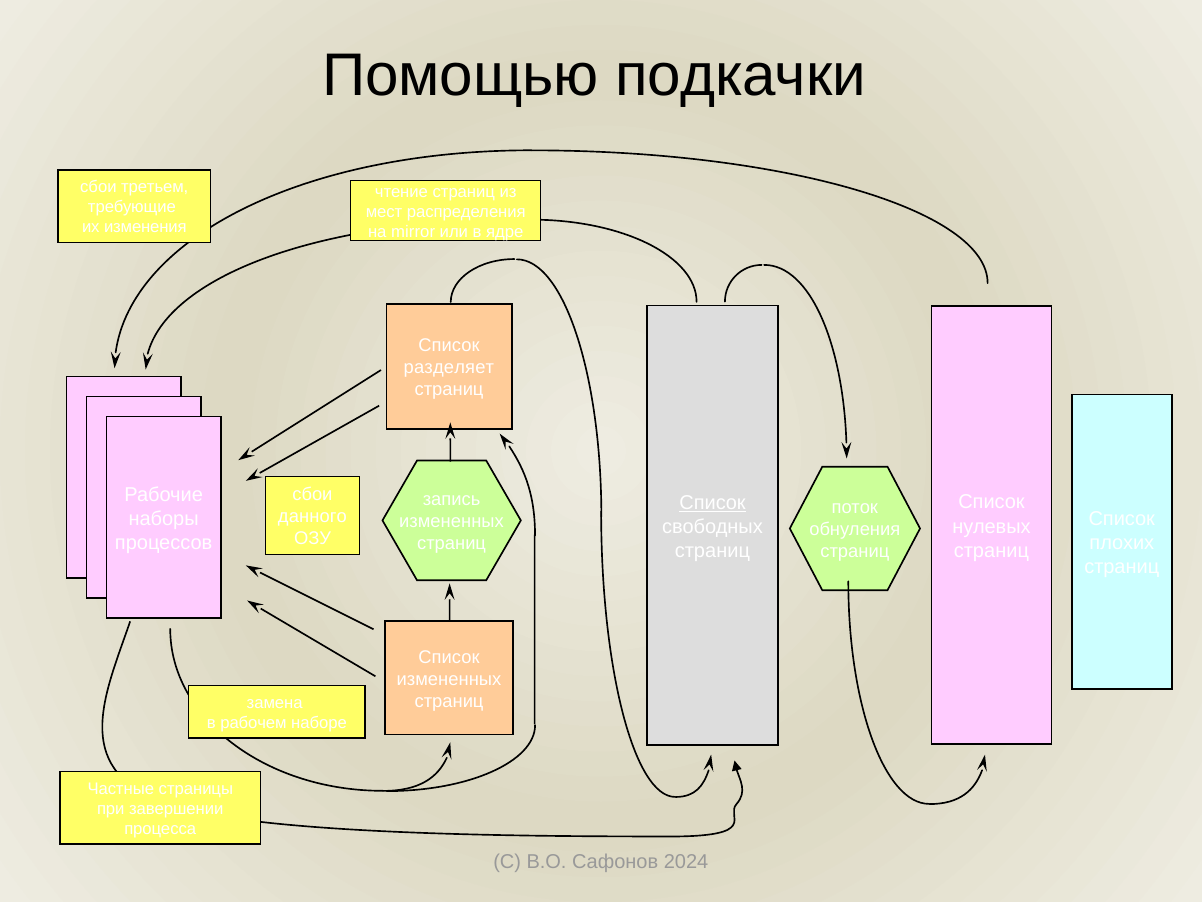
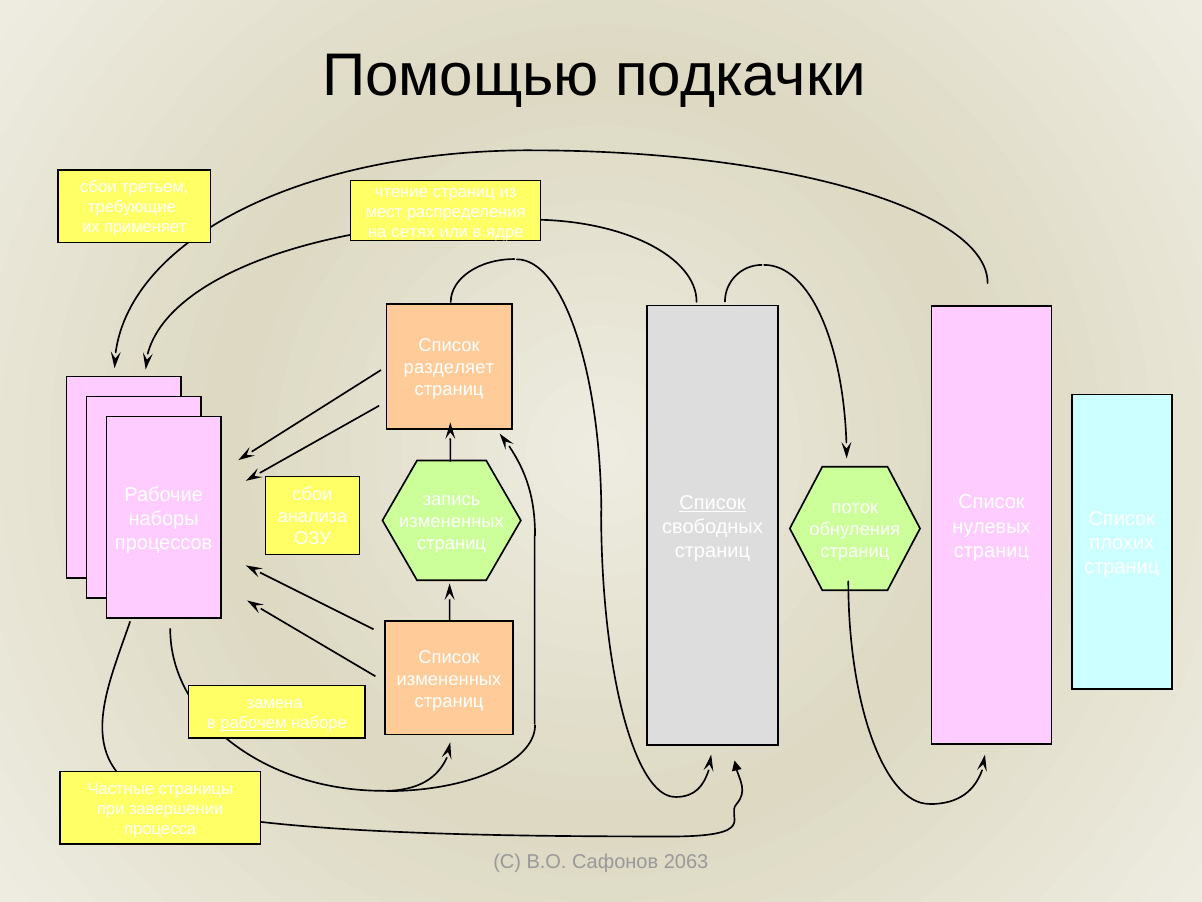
изменения: изменения -> применяет (145, 227)
mirror: mirror -> сетях (413, 232)
данного: данного -> анализа (313, 516)
рабочем underline: none -> present (253, 723)
2024: 2024 -> 2063 (686, 861)
